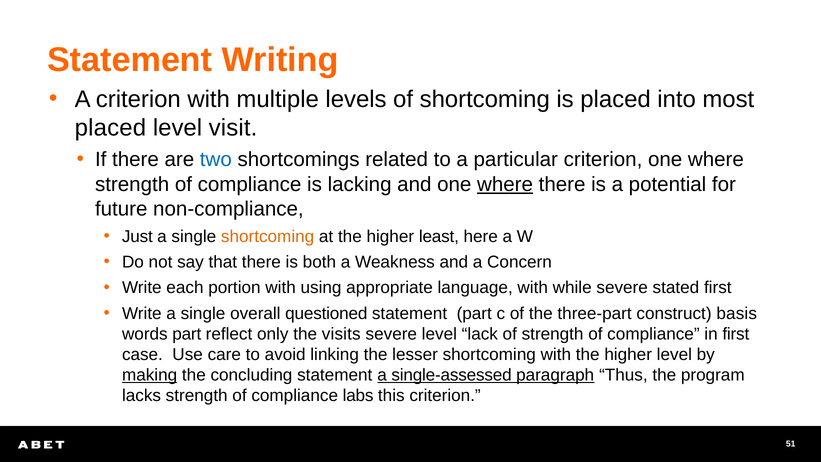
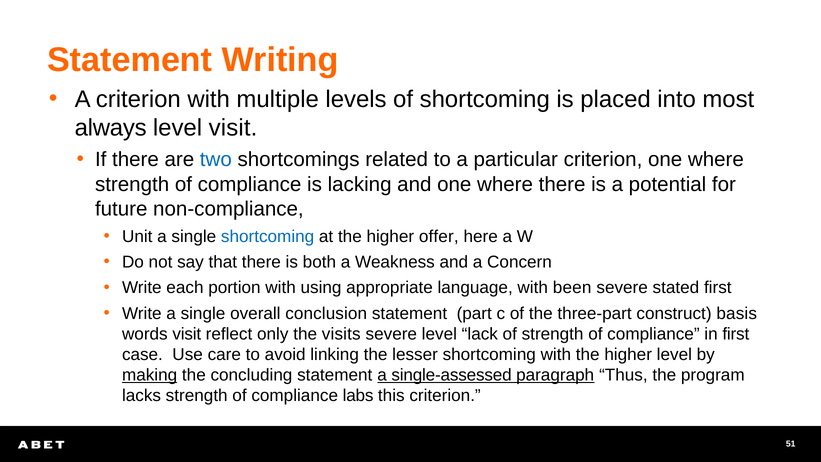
placed: placed -> always (111, 128)
where underline: present -> none (505, 184)
Just: Just -> Unit (137, 236)
shortcoming colour: orange -> blue (268, 236)
least: least -> offer (439, 236)
while: while -> been (572, 288)
questioned: questioned -> conclusion (326, 313)
words part: part -> visit (187, 334)
